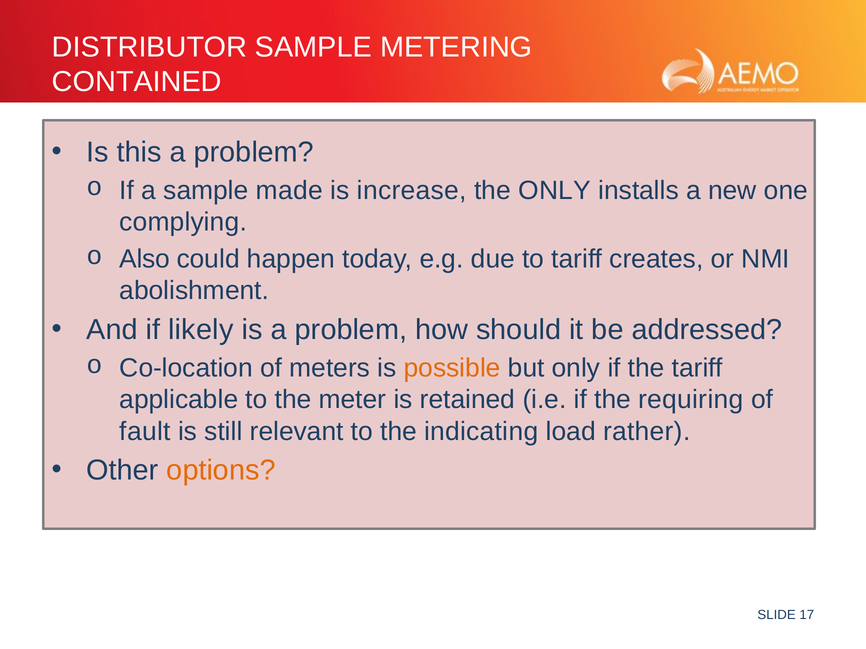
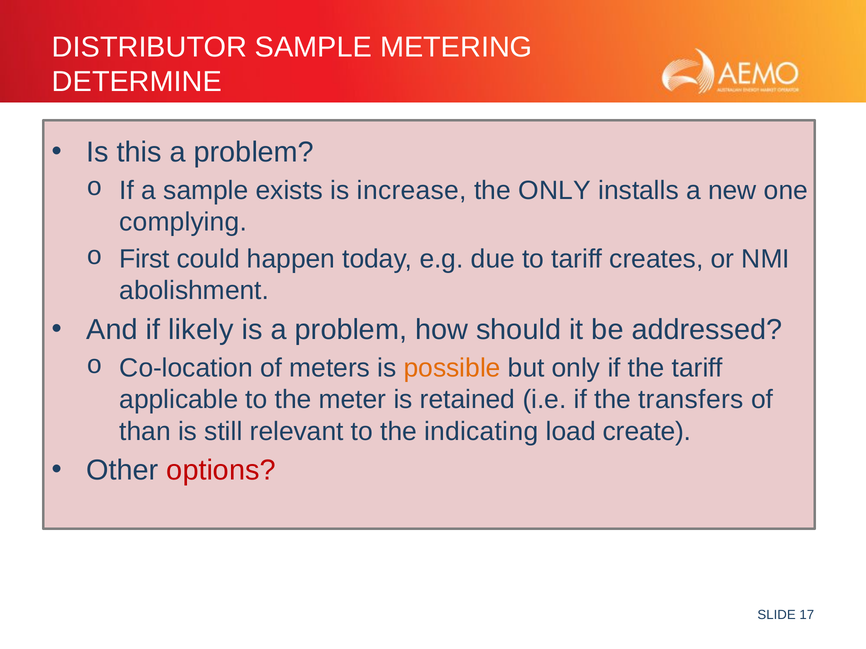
CONTAINED: CONTAINED -> DETERMINE (137, 82)
made: made -> exists (289, 190)
Also: Also -> First (145, 259)
requiring: requiring -> transfers (691, 400)
fault: fault -> than (145, 432)
rather: rather -> create (647, 432)
options colour: orange -> red (221, 471)
